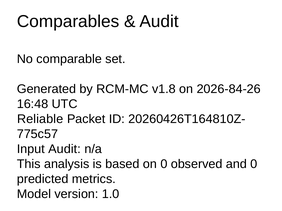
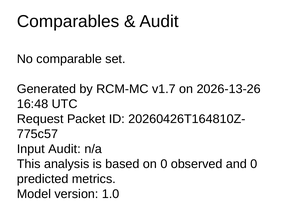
v1.8: v1.8 -> v1.7 (164, 89)
2026-84-26: 2026-84-26 -> 2026-13-26 (229, 89)
Reliable: Reliable -> Request (40, 119)
